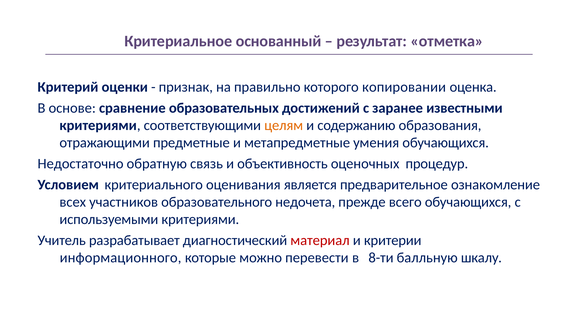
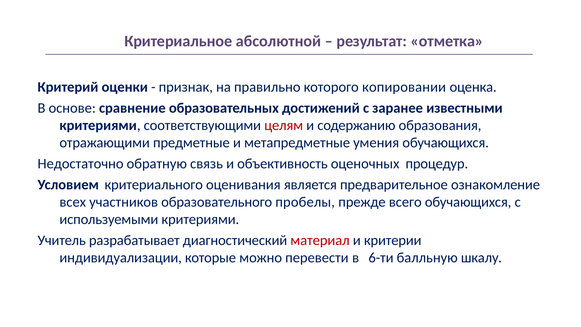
основанный: основанный -> абсолютной (279, 41)
целям colour: orange -> red (284, 125)
недочета: недочета -> пробелы (305, 202)
информационного: информационного -> индивидуализации (121, 258)
8-ти: 8-ти -> 6-ти (381, 258)
